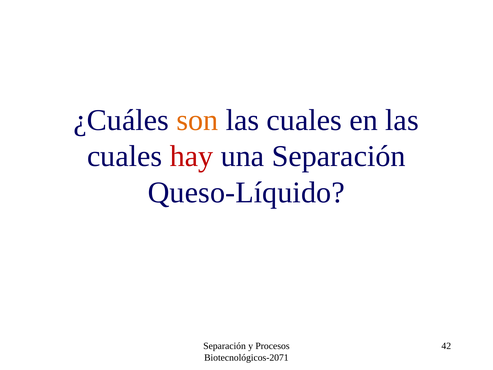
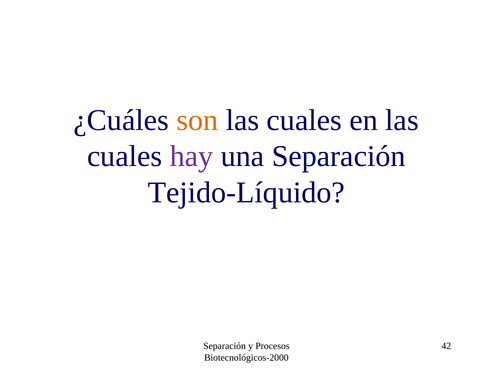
hay colour: red -> purple (191, 156)
Queso-Líquido: Queso-Líquido -> Tejido-Líquido (246, 192)
Biotecnológicos-2071: Biotecnológicos-2071 -> Biotecnológicos-2000 (246, 357)
